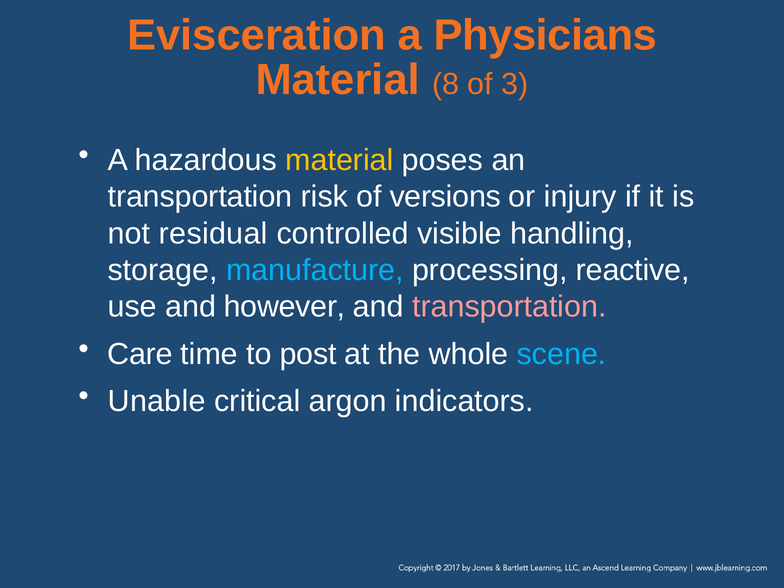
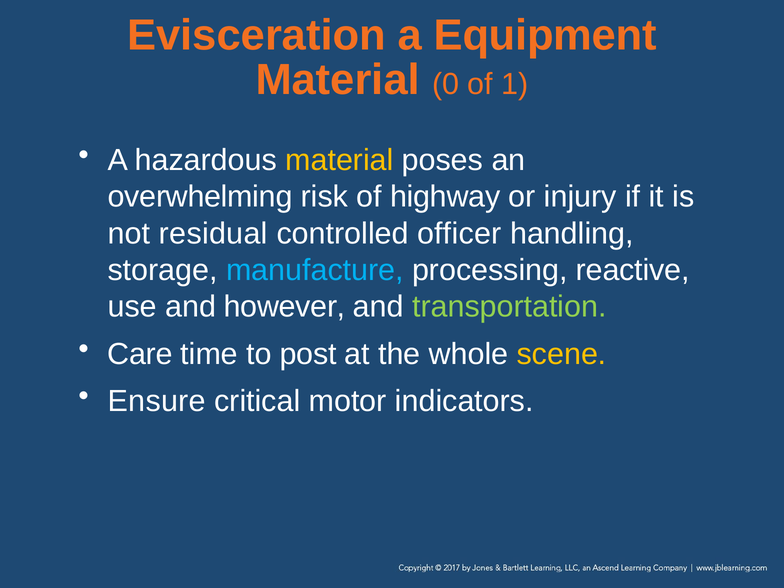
Physicians: Physicians -> Equipment (545, 36)
8: 8 -> 0 (446, 84)
3: 3 -> 1 (515, 84)
transportation: transportation -> overwhelming (200, 197)
versions: versions -> highway (445, 197)
visible: visible -> officer (459, 233)
transportation colour: pink -> light green (509, 307)
scene colour: light blue -> yellow (562, 354)
Unable: Unable -> Ensure (157, 401)
argon: argon -> motor (348, 401)
